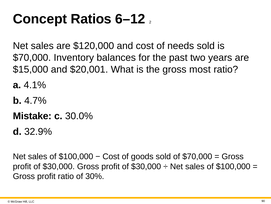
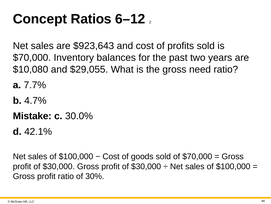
$120,000: $120,000 -> $923,643 (94, 46)
needs: needs -> profits (181, 46)
$15,000: $15,000 -> $10,080 (31, 69)
$20,001: $20,001 -> $29,055 (89, 69)
most: most -> need (200, 69)
4.1%: 4.1% -> 7.7% (35, 85)
32.9%: 32.9% -> 42.1% (38, 131)
